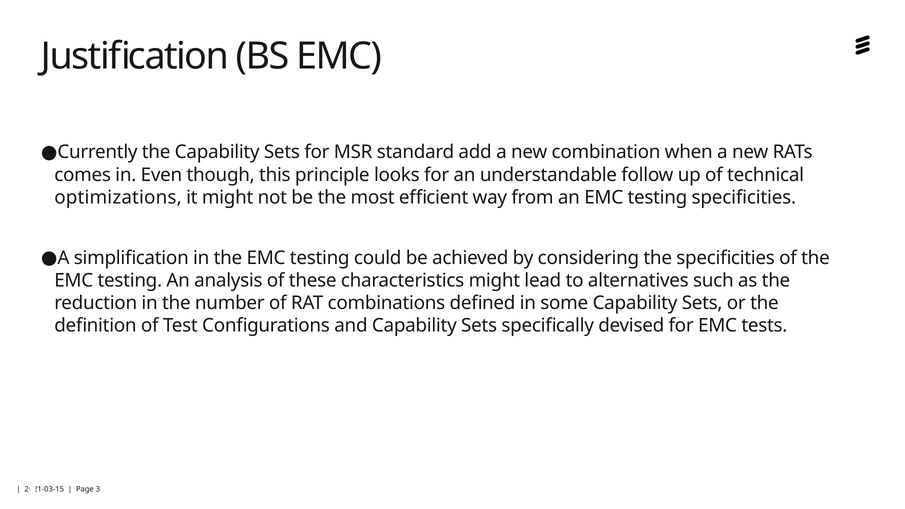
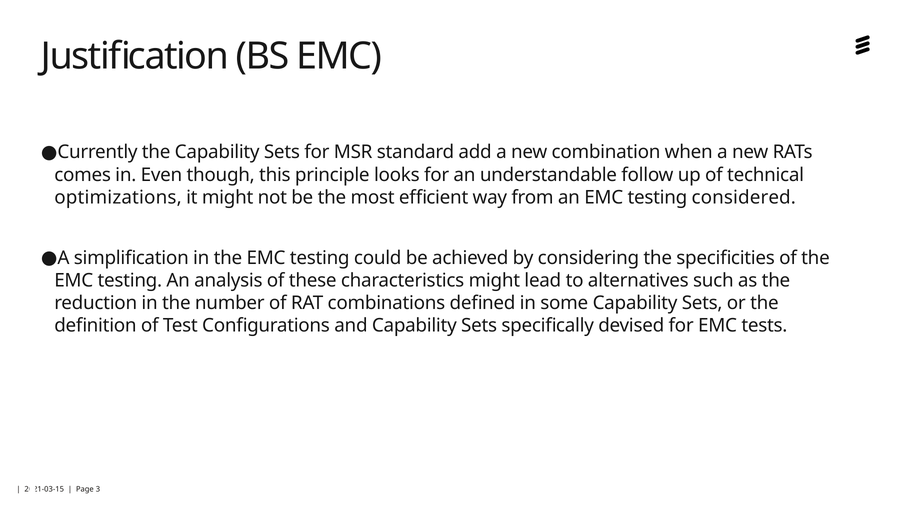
testing specificities: specificities -> considered (744, 198)
